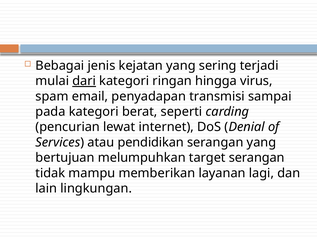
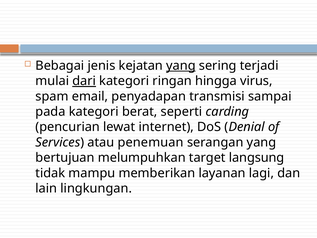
yang underline: none -> present (181, 66)
pendidikan: pendidikan -> penemuan (151, 142)
target serangan: serangan -> langsung (257, 158)
